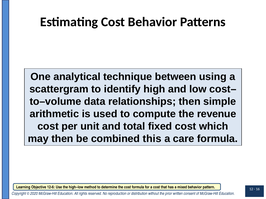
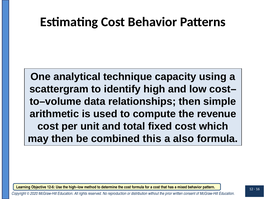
between: between -> capacity (176, 77)
care: care -> also (184, 139)
